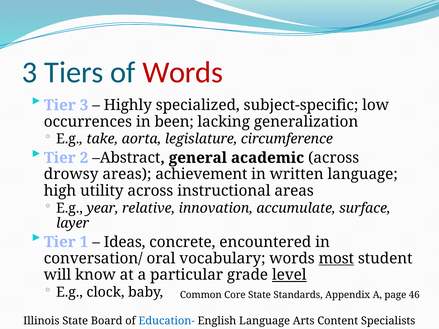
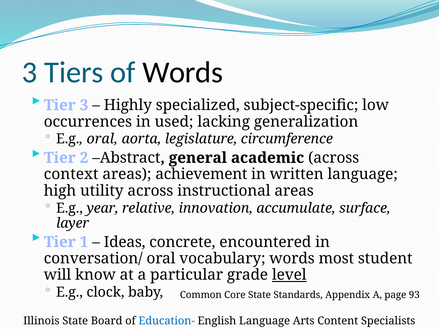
Words colour: red -> black (183, 73)
been: been -> used (174, 122)
E.g take: take -> oral (102, 139)
drowsy: drowsy -> context (71, 174)
most underline: present -> none (336, 259)
46: 46 -> 93 (414, 295)
